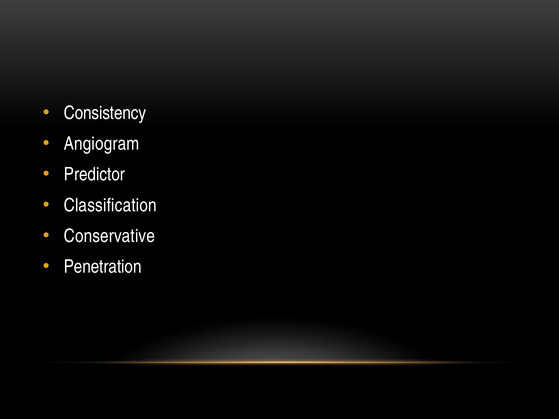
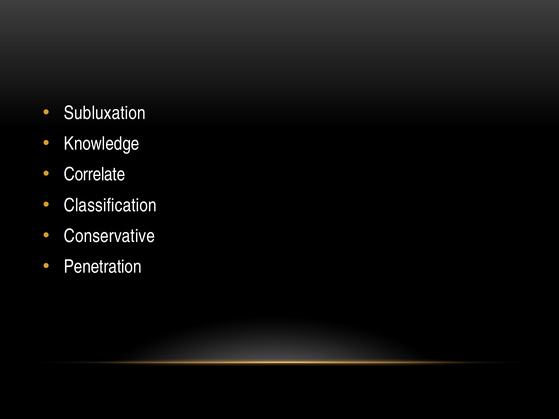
Consistency: Consistency -> Subluxation (105, 113)
Angiogram: Angiogram -> Knowledge (102, 144)
Predictor: Predictor -> Correlate (95, 175)
